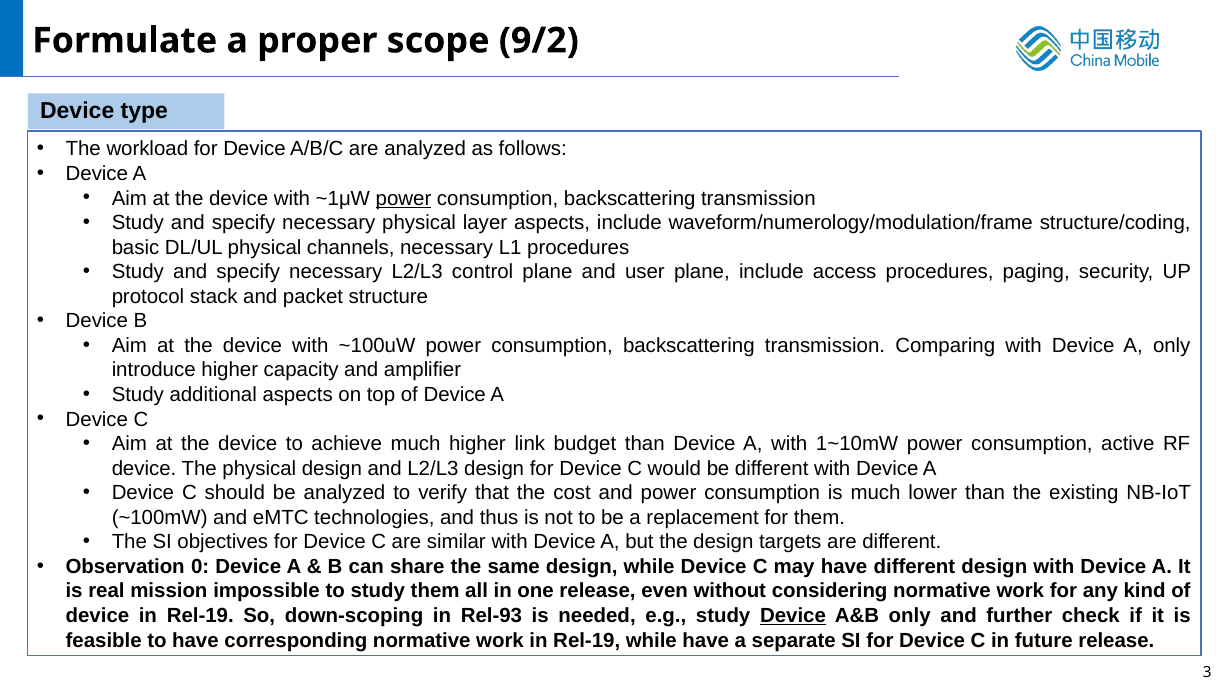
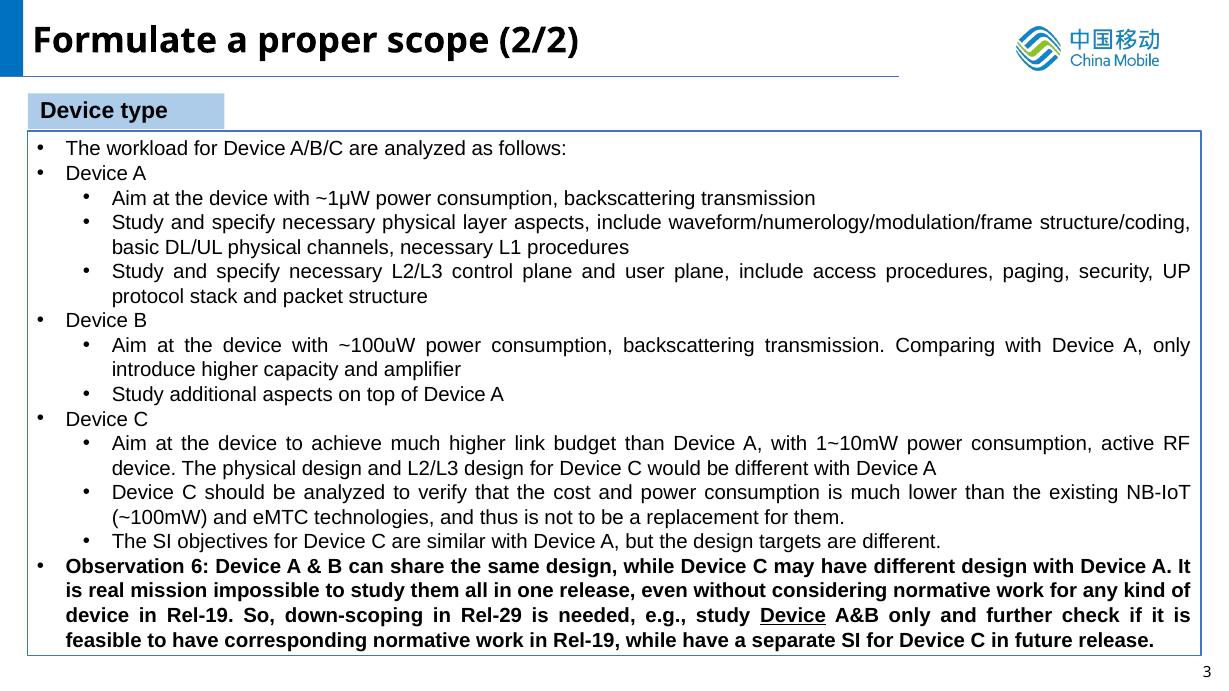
9/2: 9/2 -> 2/2 (539, 41)
power underline: present -> none (404, 198)
0: 0 -> 6 (200, 567)
Rel-93: Rel-93 -> Rel-29 (491, 616)
